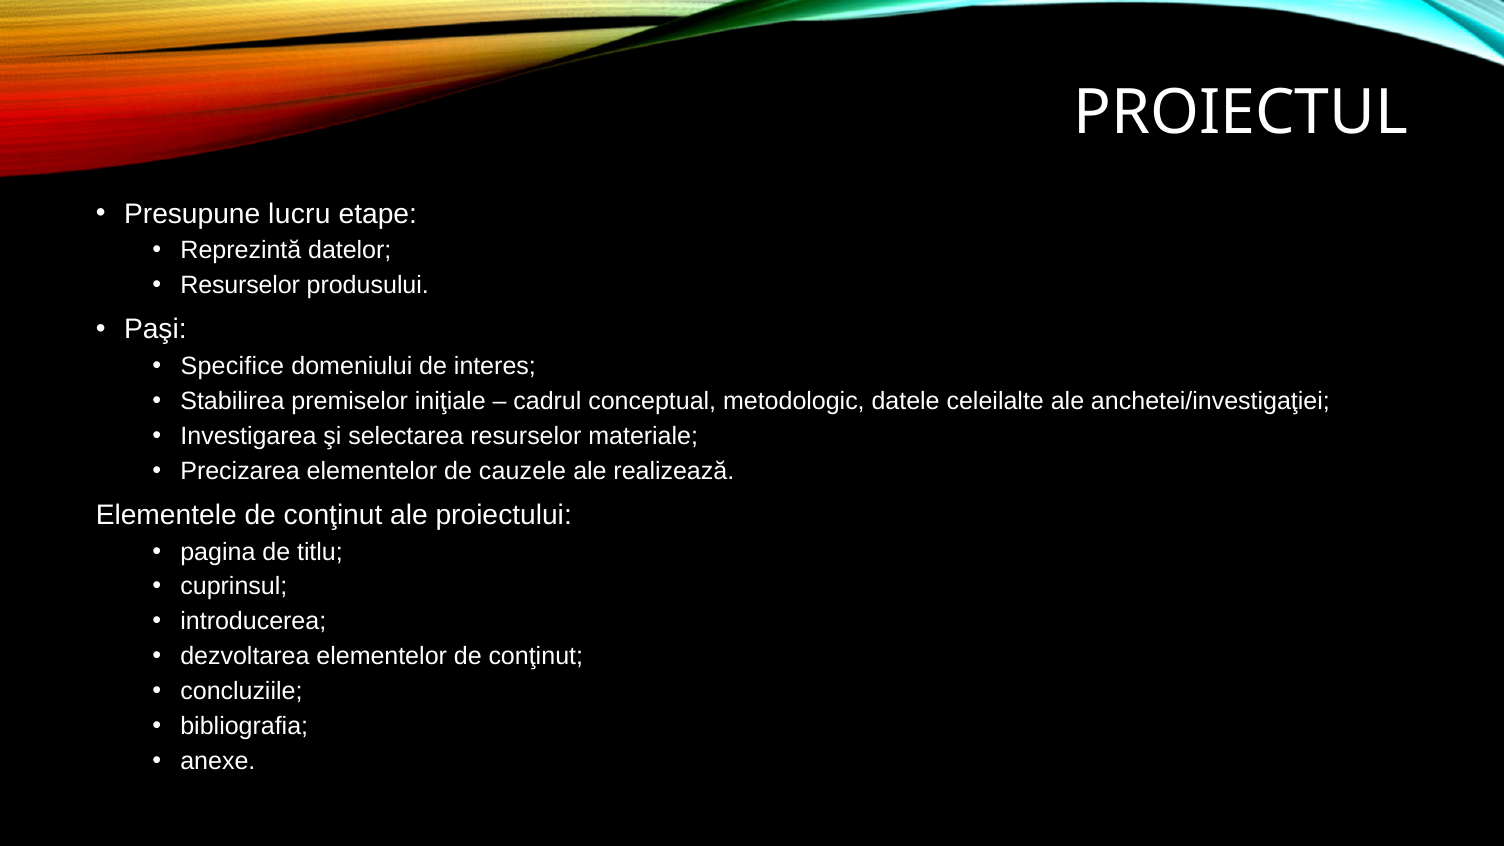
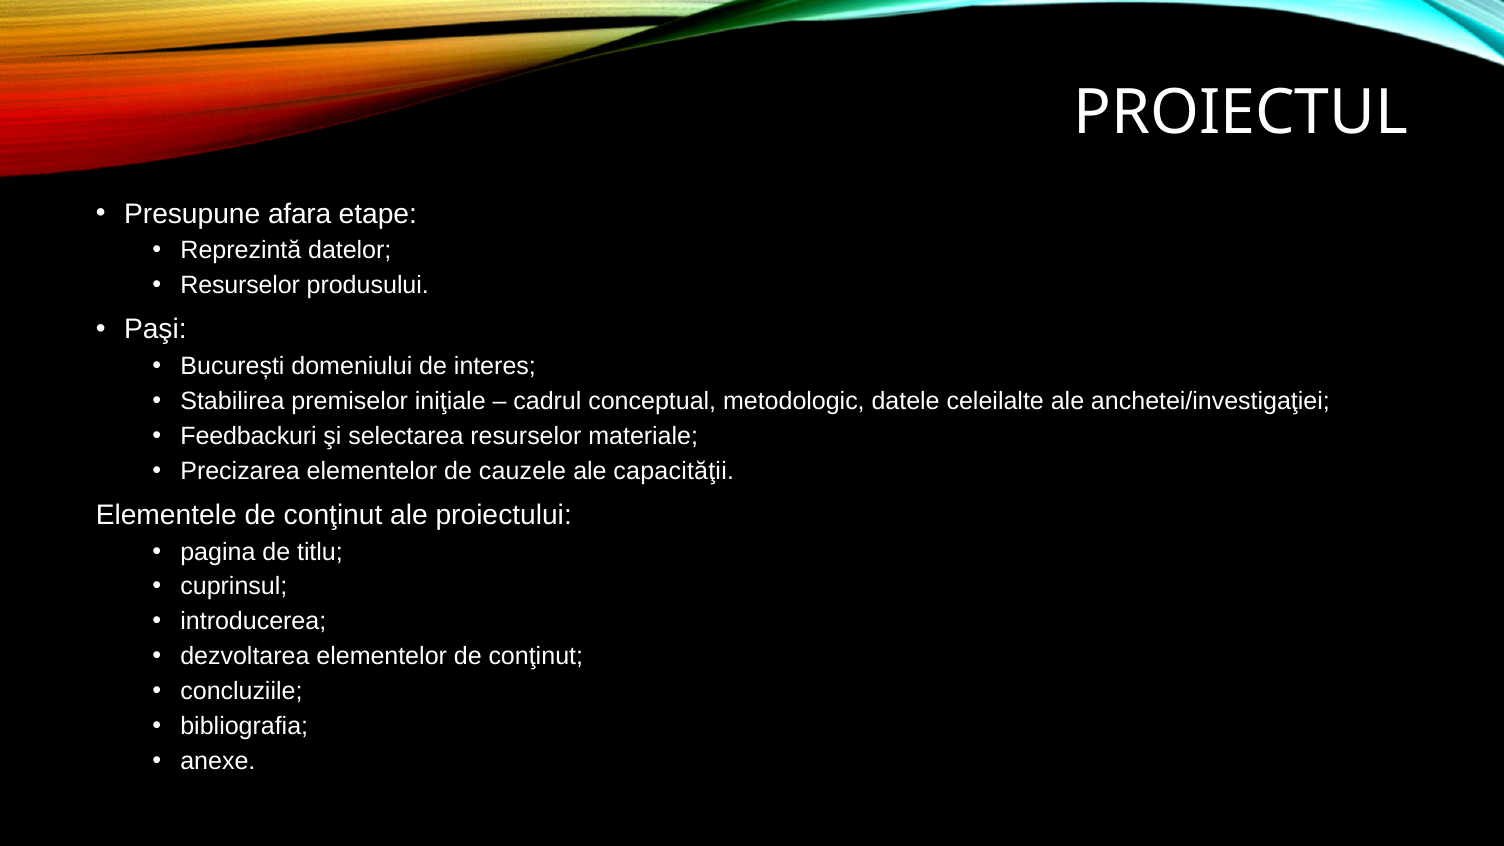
lucru: lucru -> afara (300, 214)
Specifice: Specifice -> București (233, 366)
Investigarea: Investigarea -> Feedbackuri (249, 436)
realizează: realizează -> capacităţii (674, 471)
